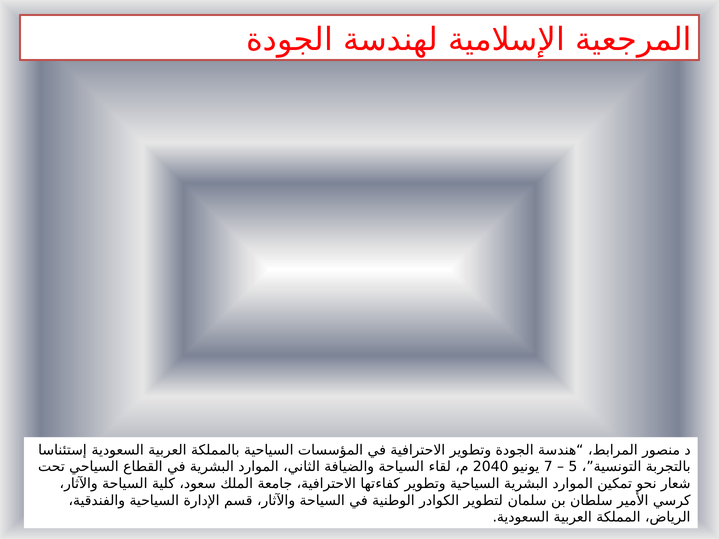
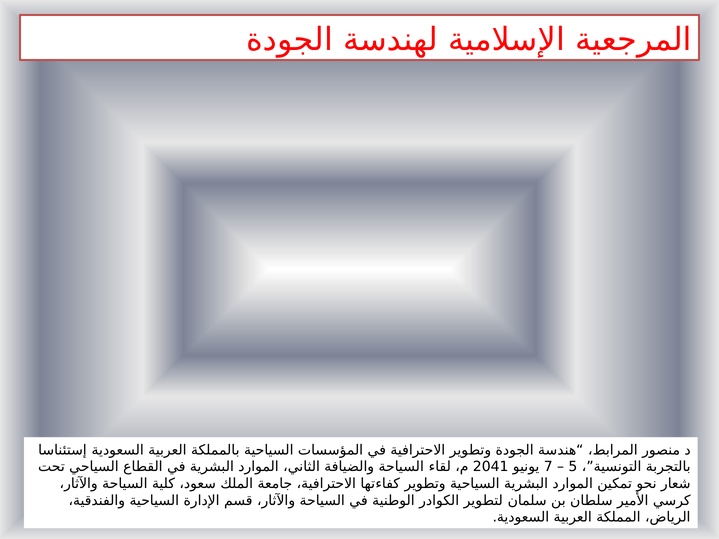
2040: 2040 -> 2041 (491, 467)
